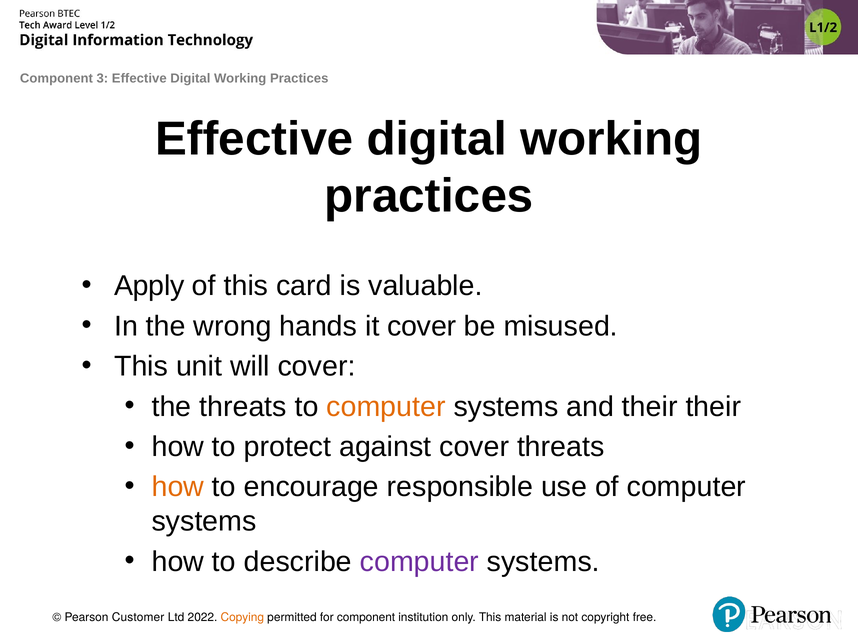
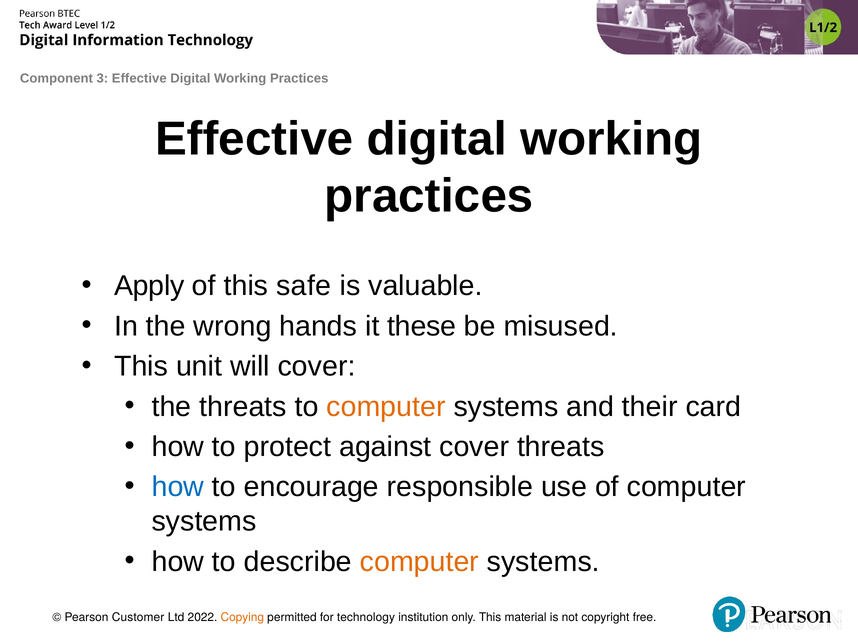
card: card -> safe (304, 286)
it cover: cover -> these (422, 326)
their their: their -> card (713, 407)
how colour: orange -> blue (178, 487)
computer colour: purple -> orange (419, 562)
for component: component -> technology (366, 618)
